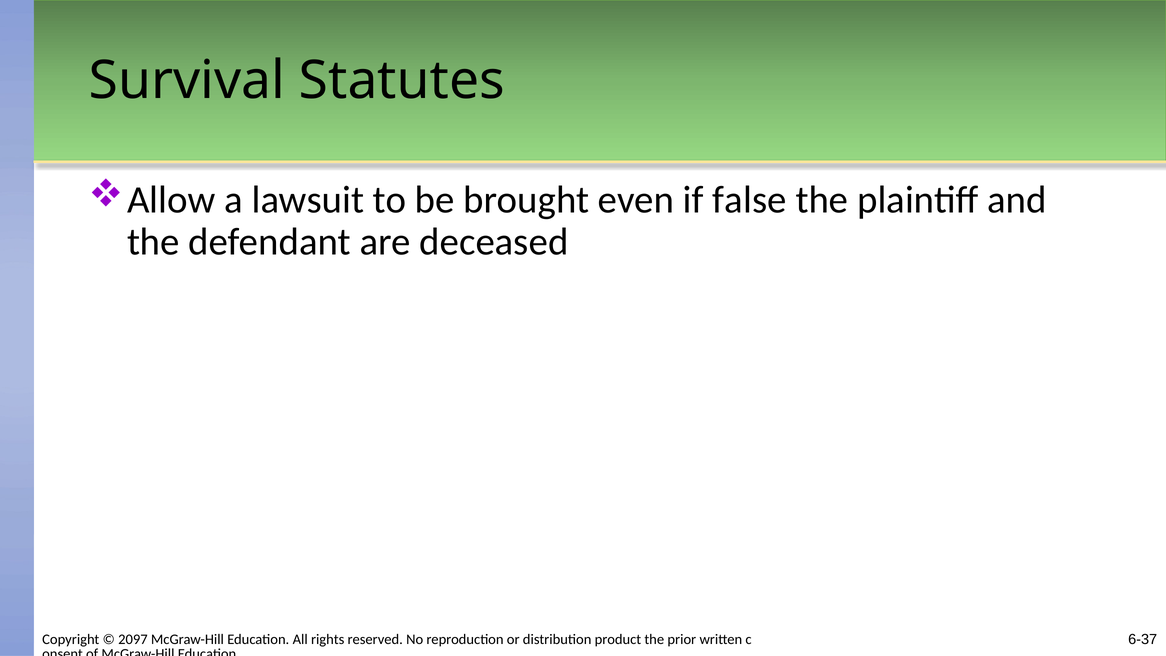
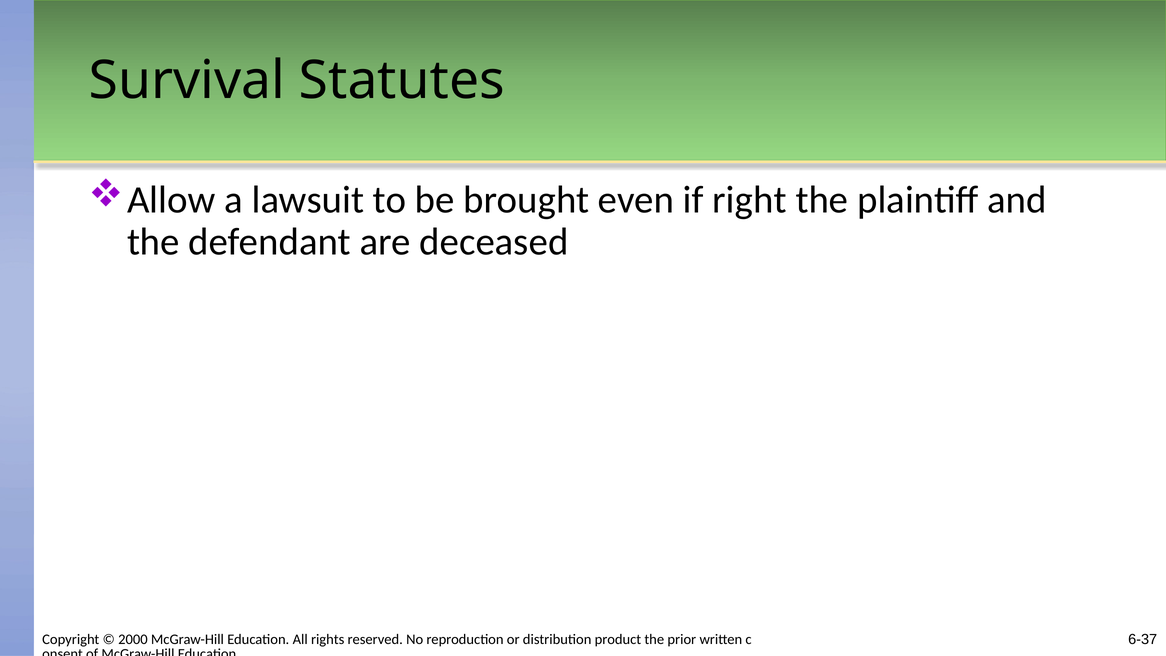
false: false -> right (750, 200)
2097: 2097 -> 2000 (133, 639)
